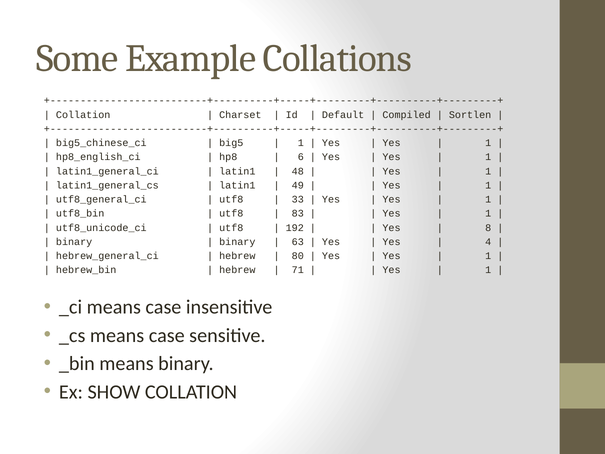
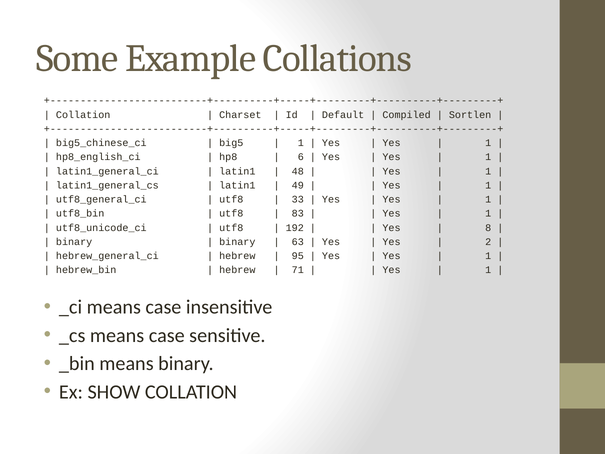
4: 4 -> 2 (488, 242)
80: 80 -> 95 (298, 256)
